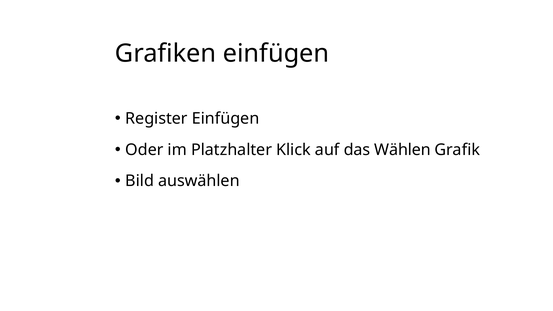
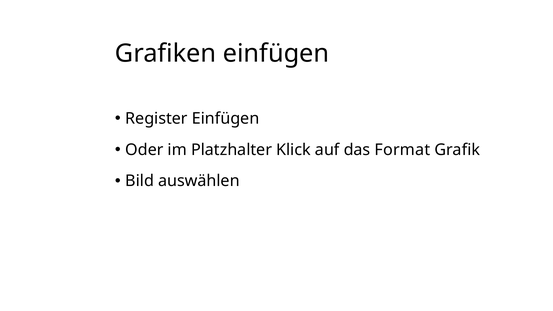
Wählen: Wählen -> Format (402, 150)
